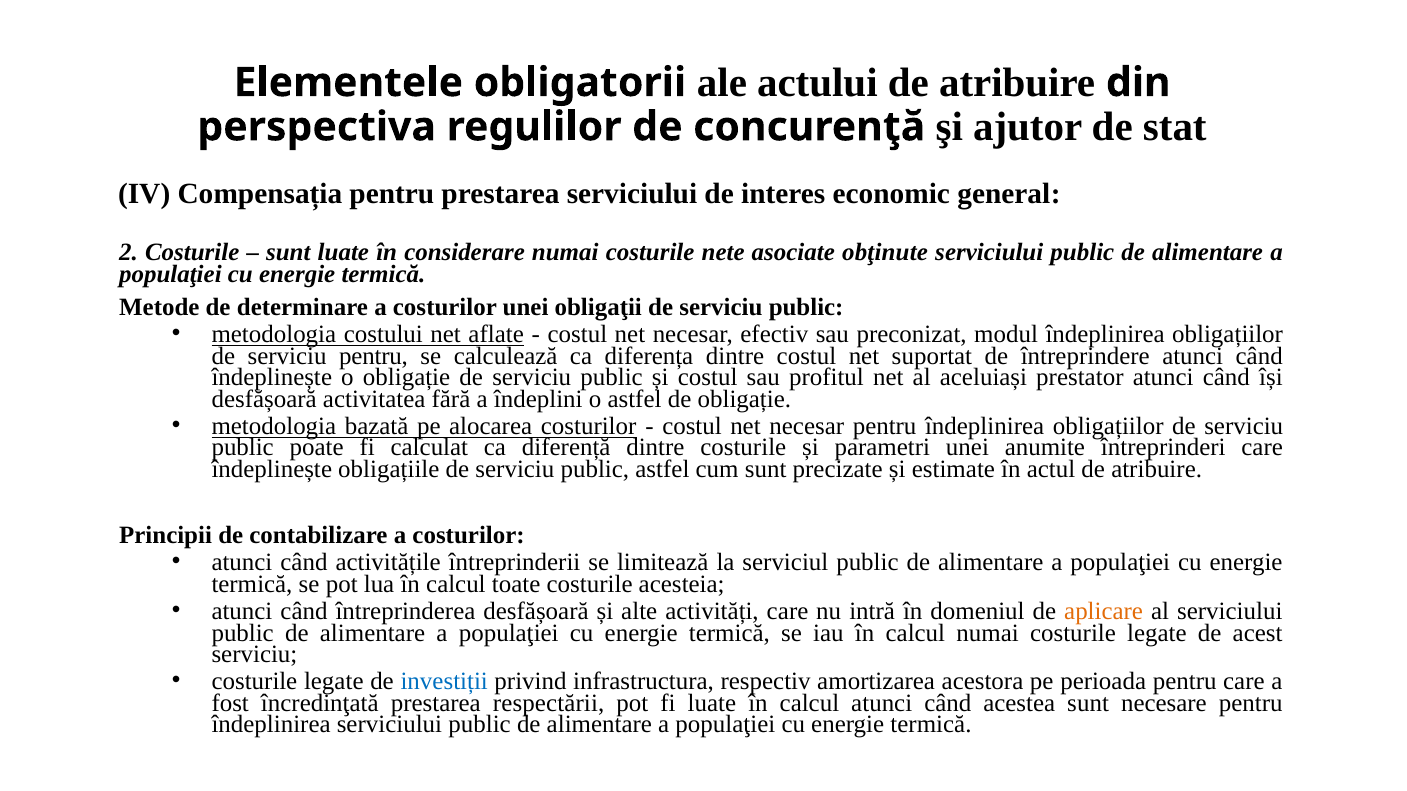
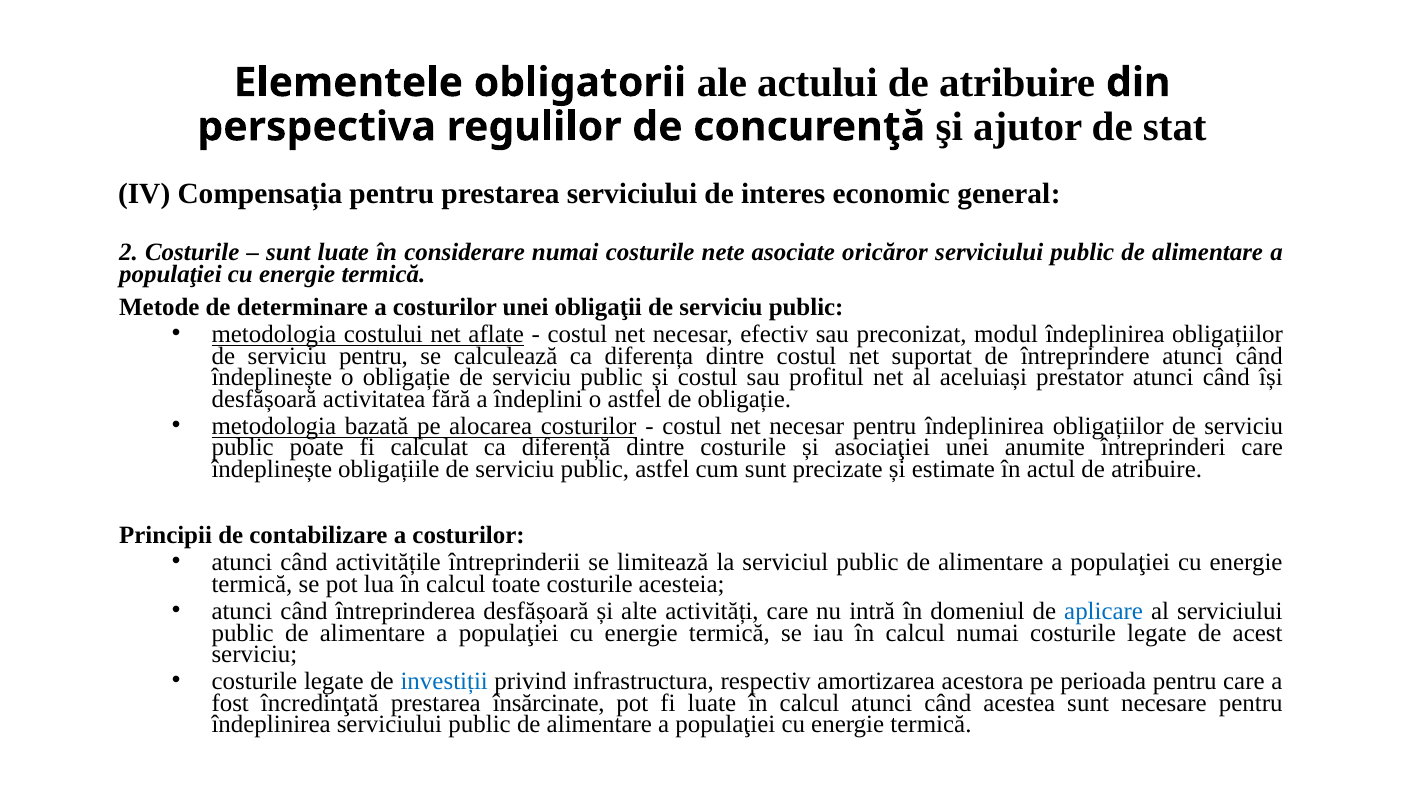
obţinute: obţinute -> oricăror (885, 253)
parametri: parametri -> asociaţiei (882, 448)
aplicare colour: orange -> blue (1104, 612)
respectării: respectării -> însărcinate (549, 704)
